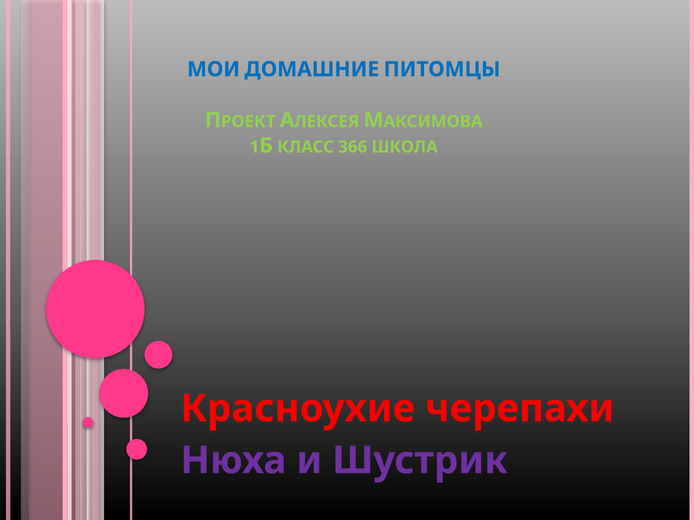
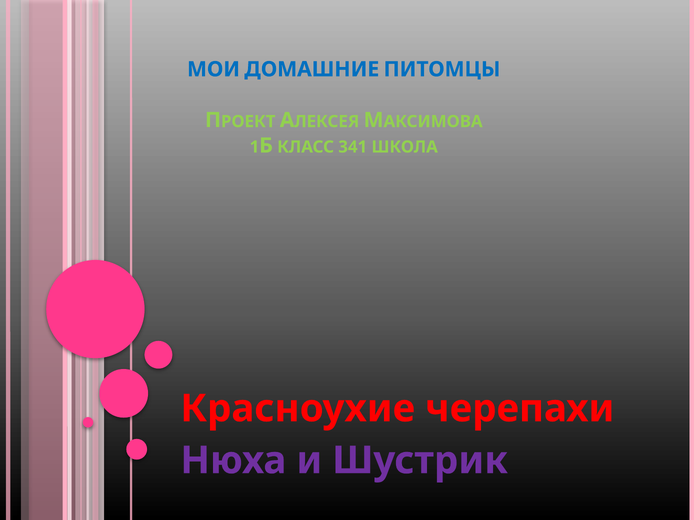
366: 366 -> 341 (353, 147)
